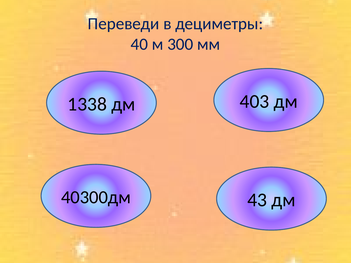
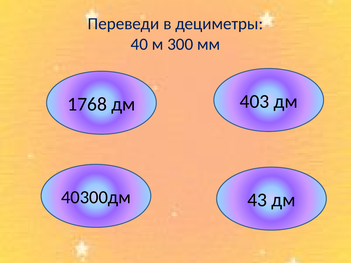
1338: 1338 -> 1768 (87, 104)
